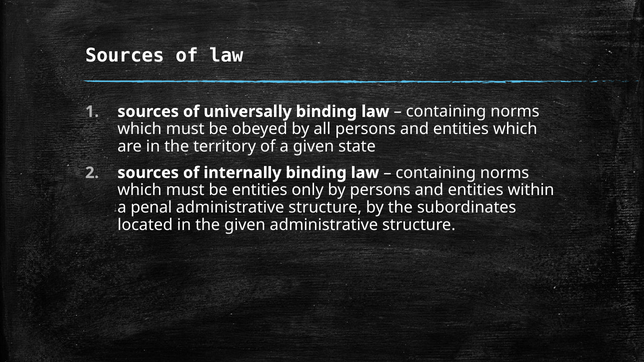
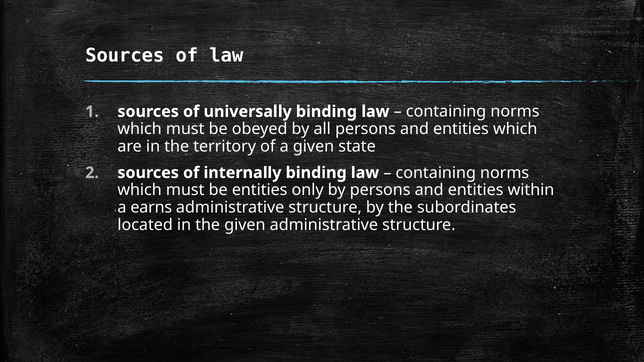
penal: penal -> earns (151, 208)
